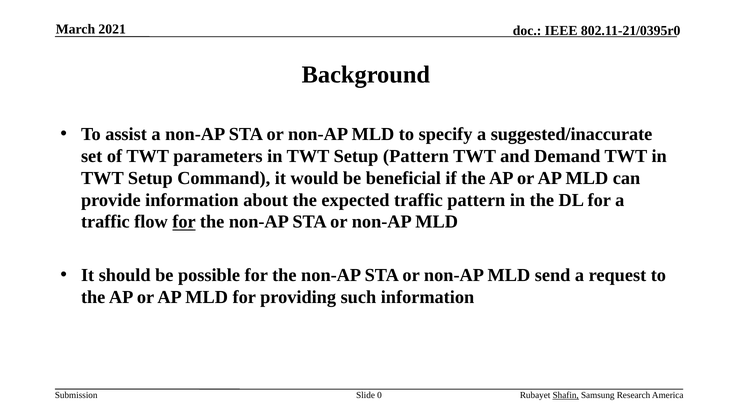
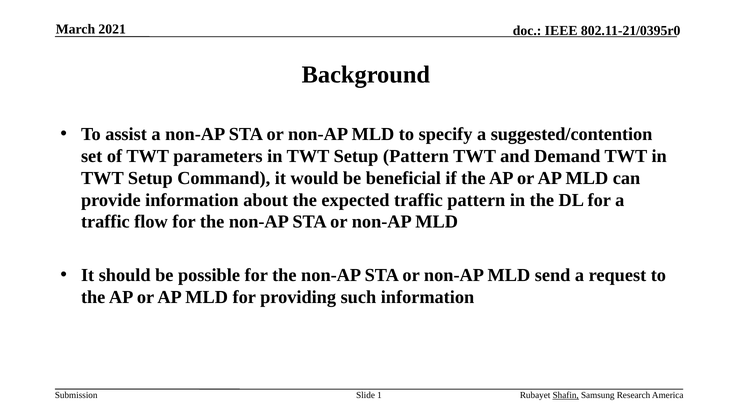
suggested/inaccurate: suggested/inaccurate -> suggested/contention (572, 134)
for underline: present -> none (184, 222)
0: 0 -> 1 (380, 395)
